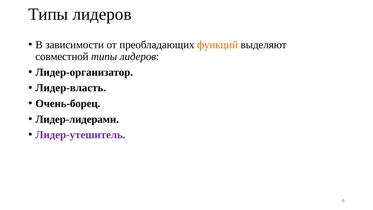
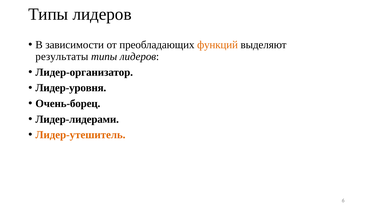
совместной: совместной -> результаты (62, 56)
Лидер-власть: Лидер-власть -> Лидер-уровня (71, 88)
Лидер-утешитель colour: purple -> orange (80, 135)
